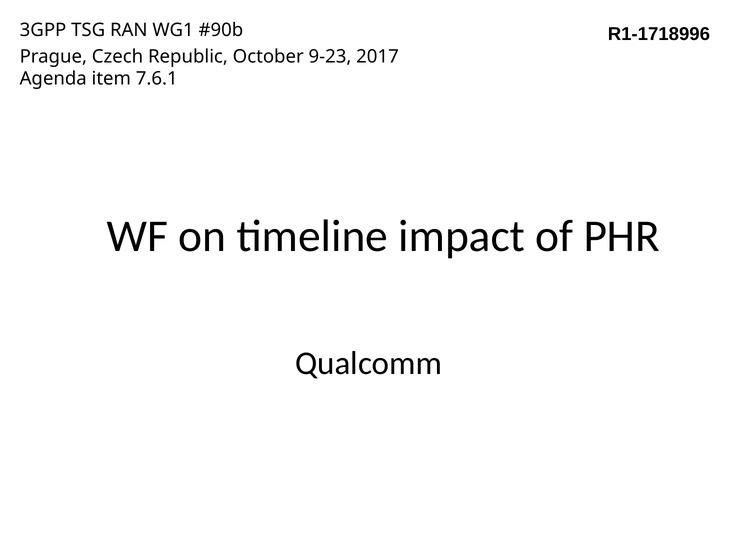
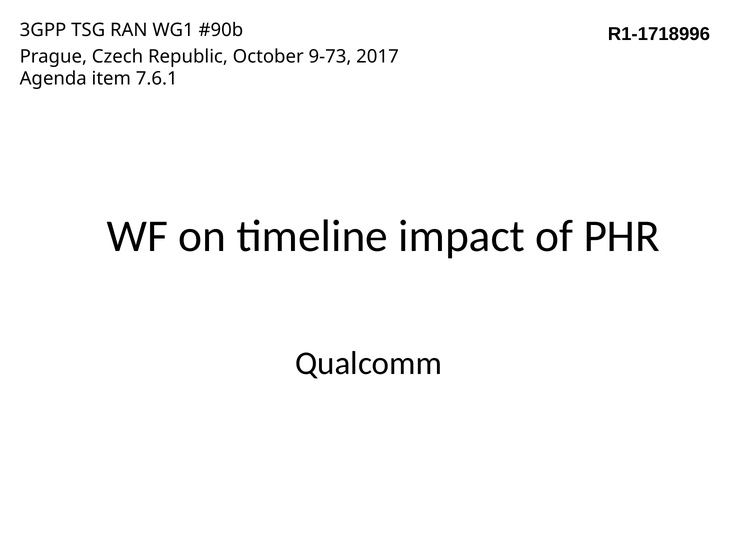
9-23: 9-23 -> 9-73 (330, 56)
